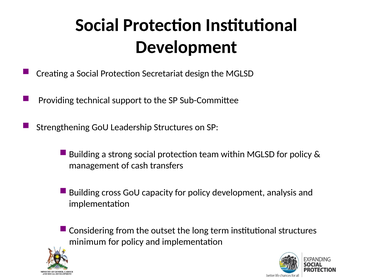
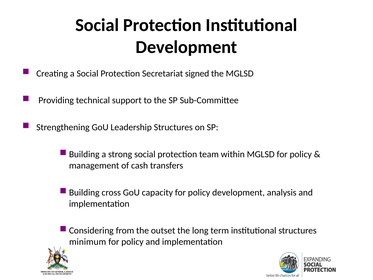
design: design -> signed (197, 73)
